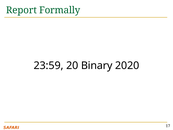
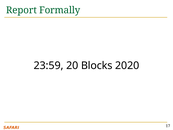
Binary: Binary -> Blocks (97, 66)
